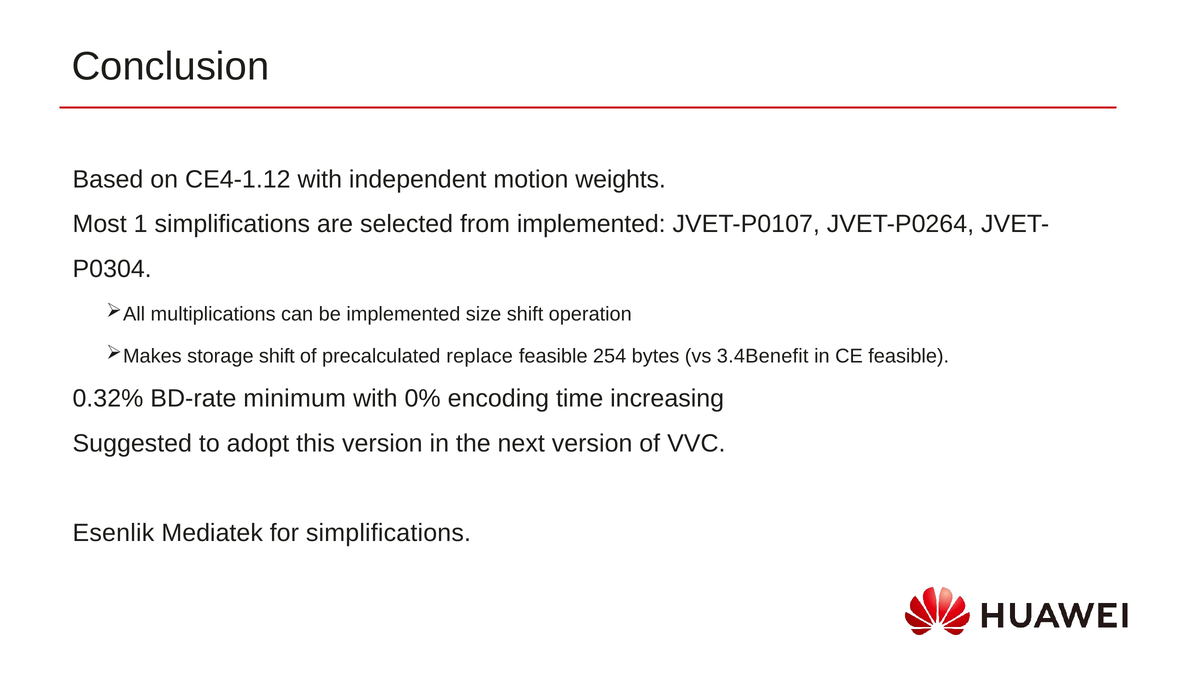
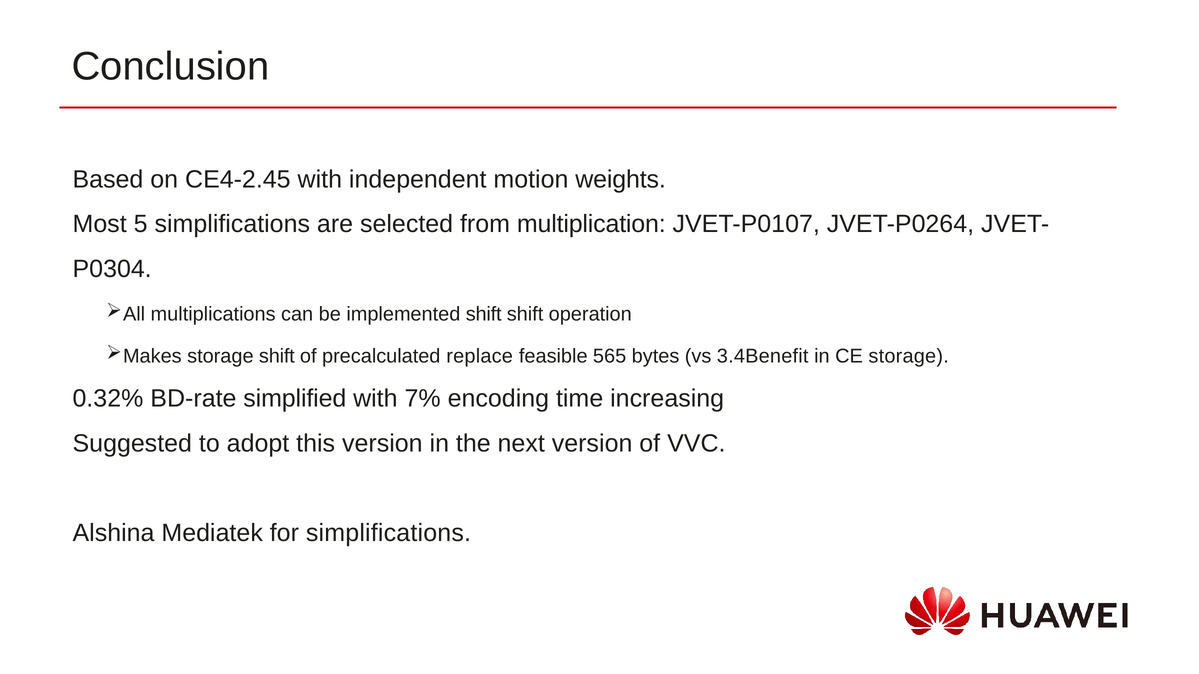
CE4-1.12: CE4-1.12 -> CE4-2.45 (238, 179)
1: 1 -> 5 (141, 224)
from implemented: implemented -> multiplication (591, 224)
implemented size: size -> shift (484, 314)
254: 254 -> 565 (610, 356)
CE feasible: feasible -> storage (909, 356)
minimum: minimum -> simplified (295, 398)
0%: 0% -> 7% (423, 398)
Esenlik: Esenlik -> Alshina (114, 533)
